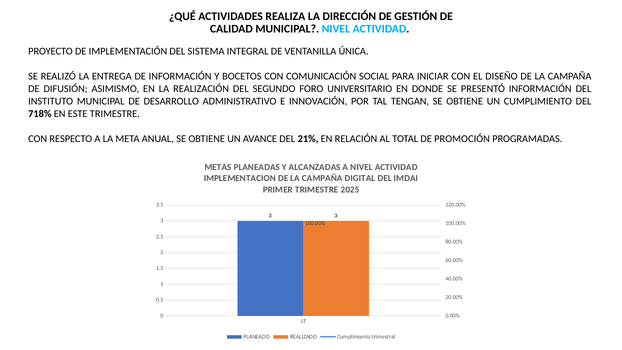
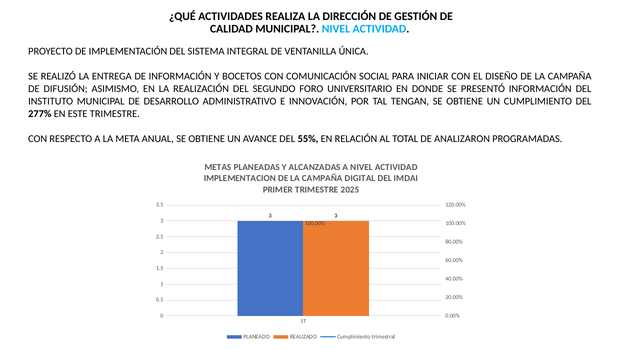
718%: 718% -> 277% (40, 114)
21%: 21% -> 55% (308, 139)
PROMOCIÓN: PROMOCIÓN -> ANALIZARON (462, 139)
